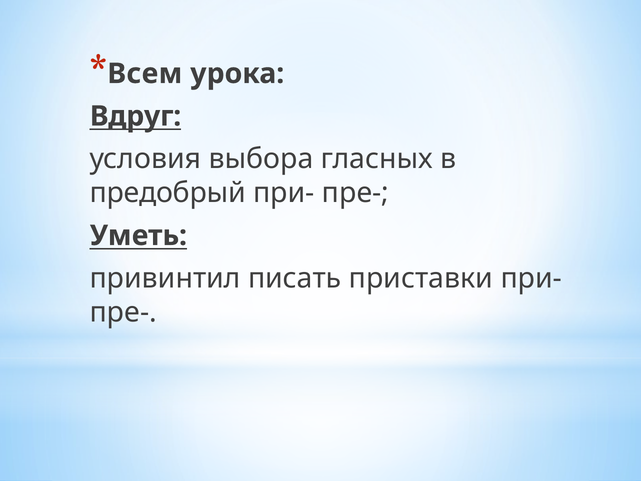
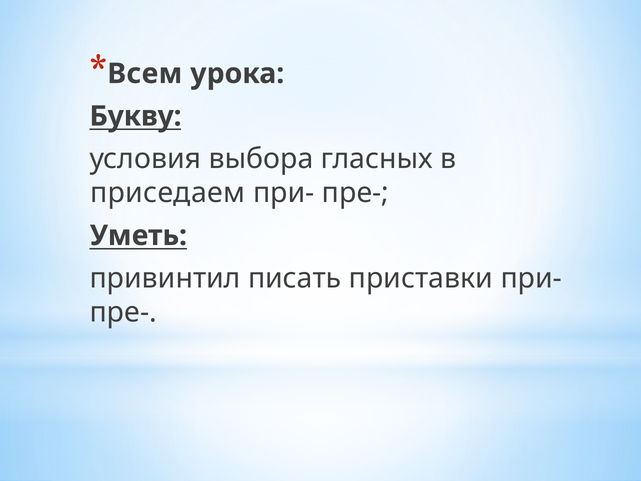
Вдруг: Вдруг -> Букву (135, 116)
предобрый: предобрый -> приседаем (168, 193)
